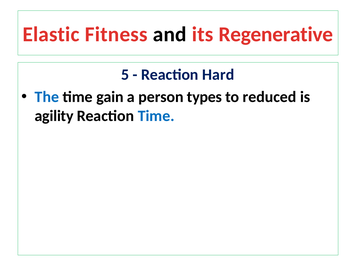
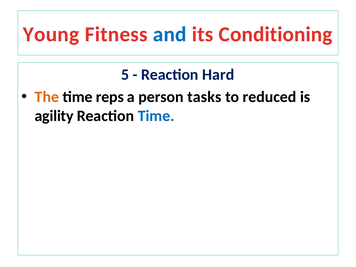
Elastic: Elastic -> Young (51, 34)
and colour: black -> blue (170, 34)
Regenerative: Regenerative -> Conditioning (276, 34)
The colour: blue -> orange (47, 97)
gain: gain -> reps (110, 97)
types: types -> tasks (204, 97)
